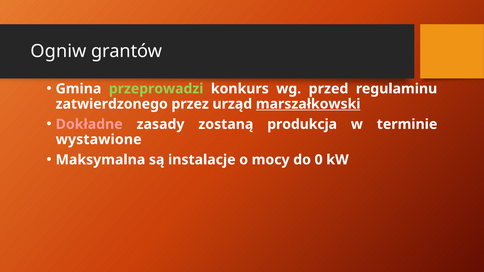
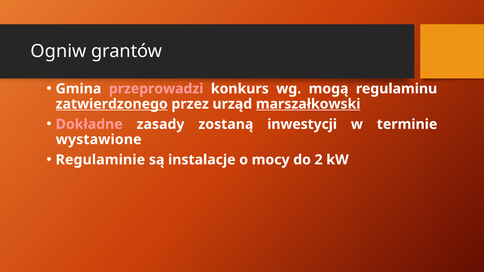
przeprowadzi colour: light green -> pink (156, 89)
przed: przed -> mogą (329, 89)
zatwierdzonego underline: none -> present (112, 104)
produkcja: produkcja -> inwestycji (302, 124)
Maksymalna: Maksymalna -> Regulaminie (100, 160)
0: 0 -> 2 (319, 160)
